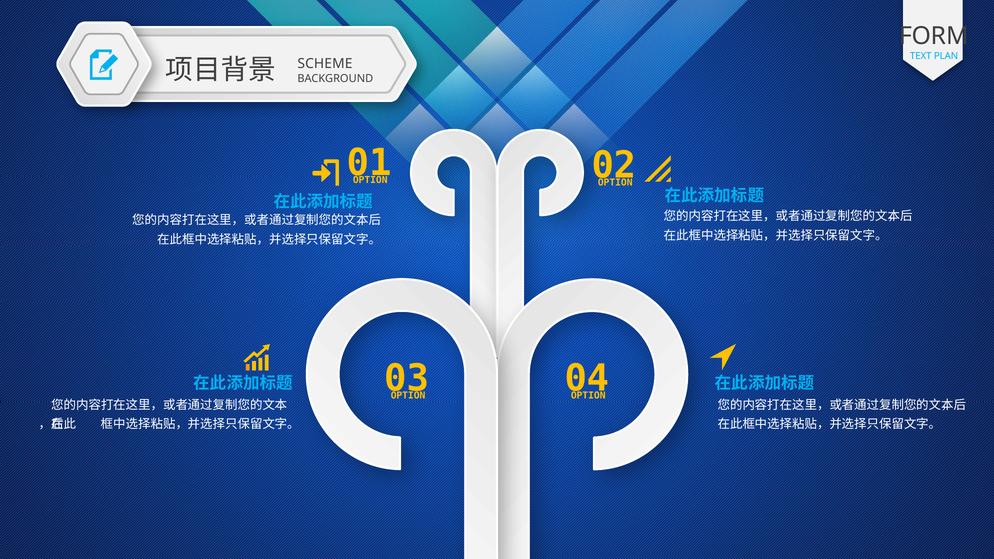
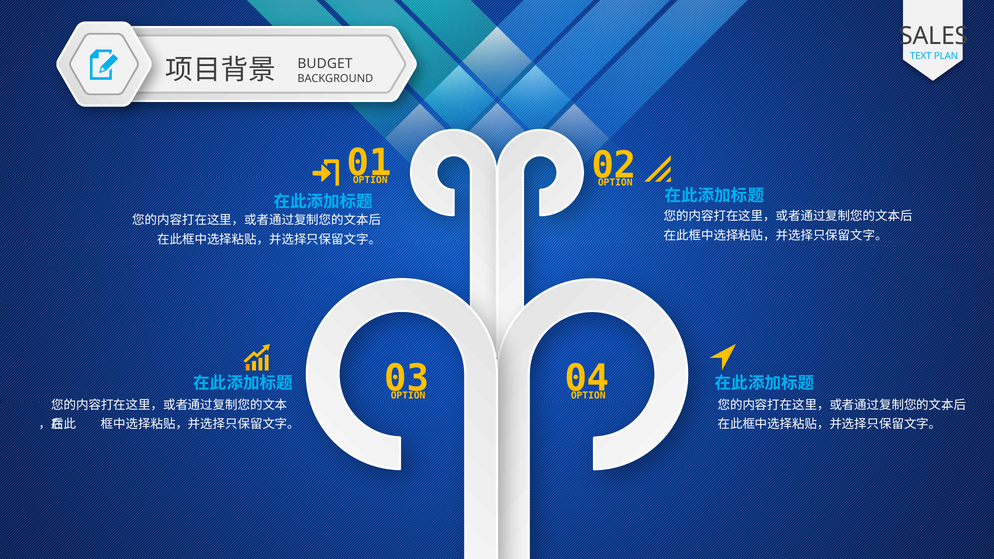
FORM: FORM -> SALES (934, 36)
SCHEME: SCHEME -> BUDGET (325, 64)
